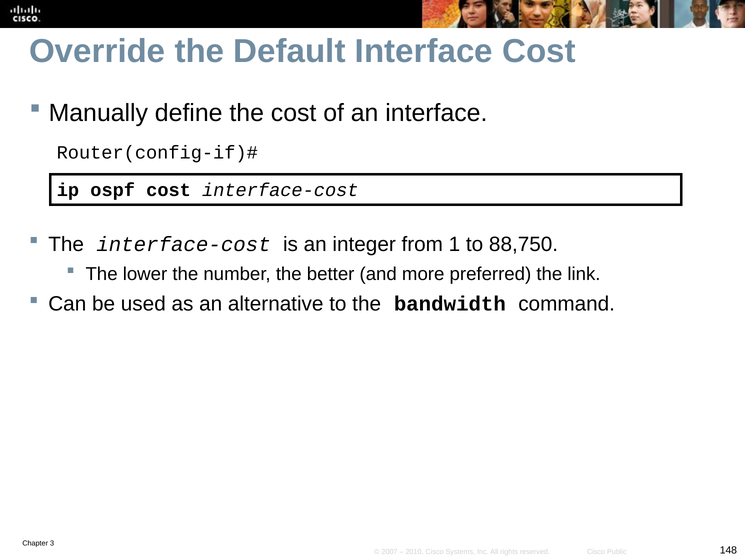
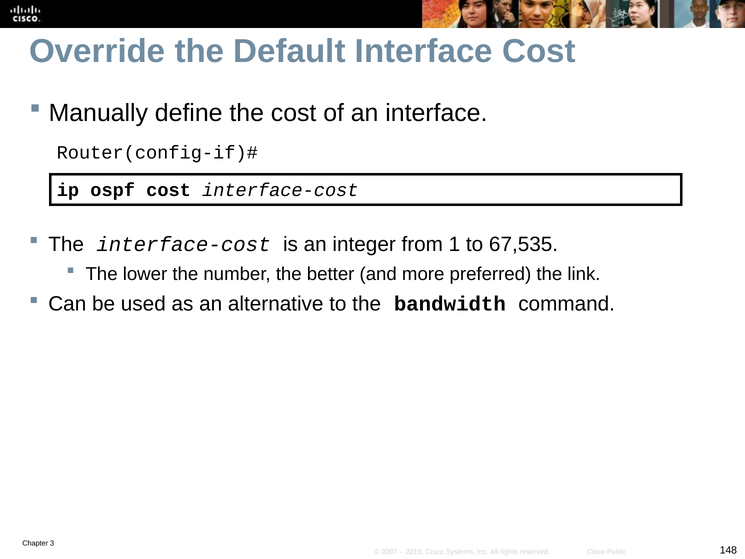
88,750: 88,750 -> 67,535 (524, 244)
